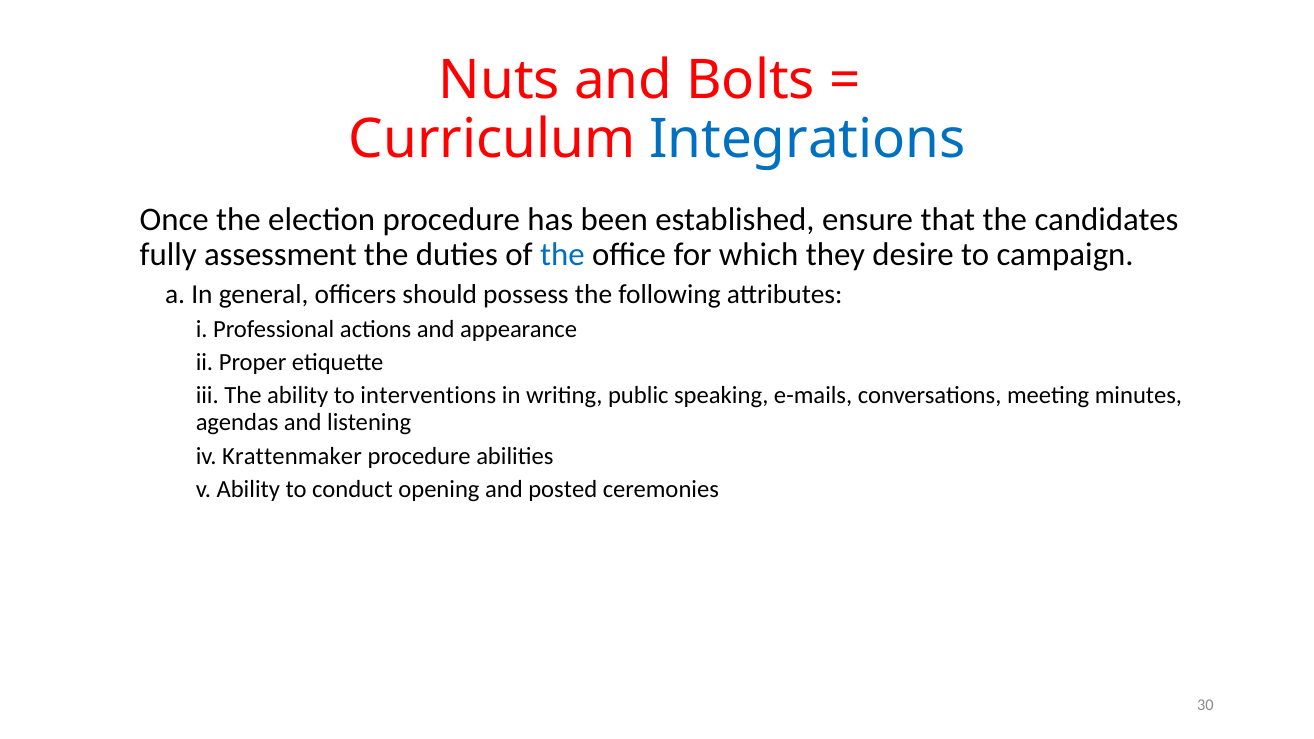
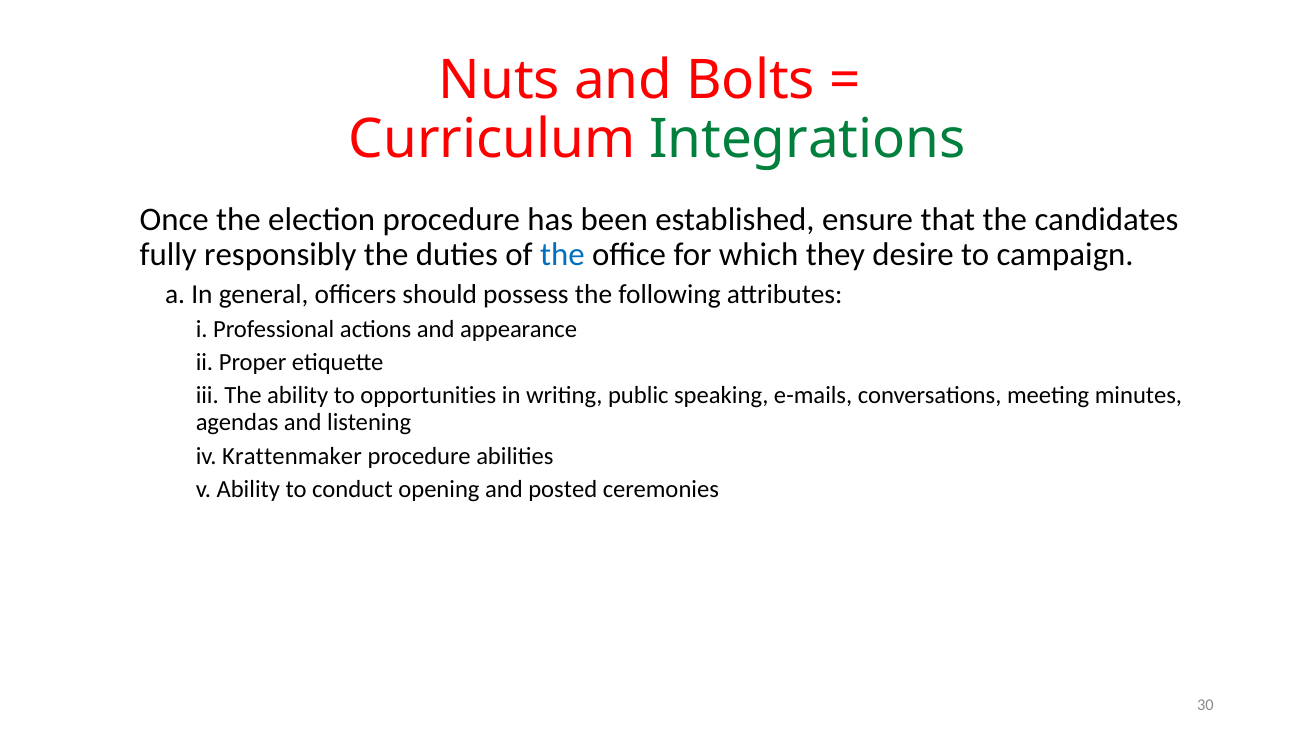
Integrations colour: blue -> green (807, 140)
assessment: assessment -> responsibly (280, 255)
interventions: interventions -> opportunities (428, 396)
